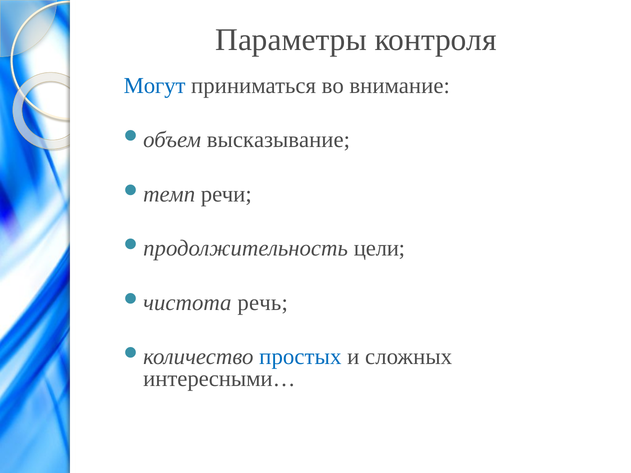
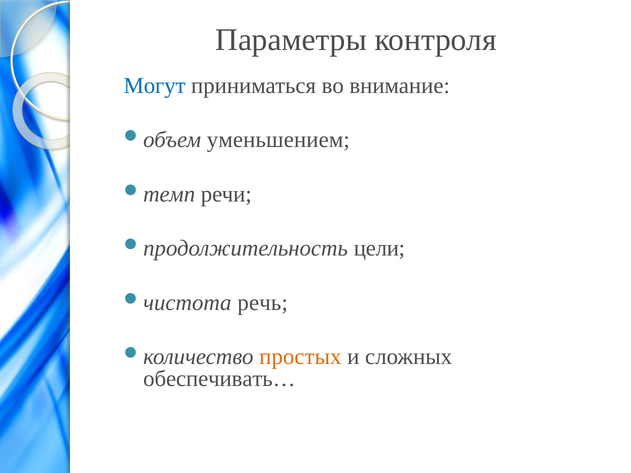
высказывание: высказывание -> уменьшением (278, 140)
простых colour: blue -> orange (300, 357)
интересными…: интересными… -> обеспечивать… (219, 379)
